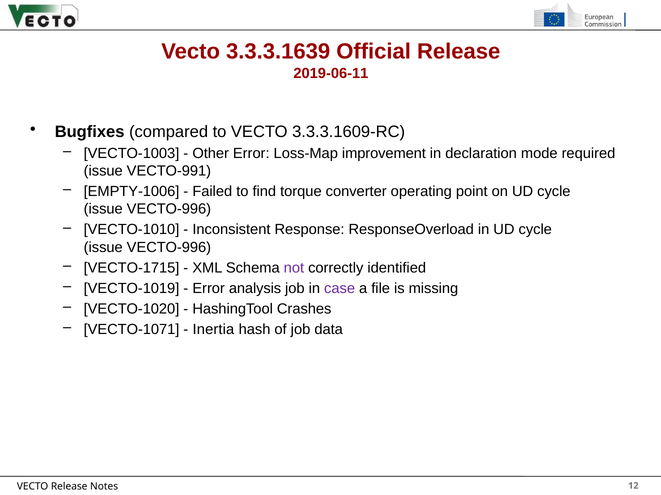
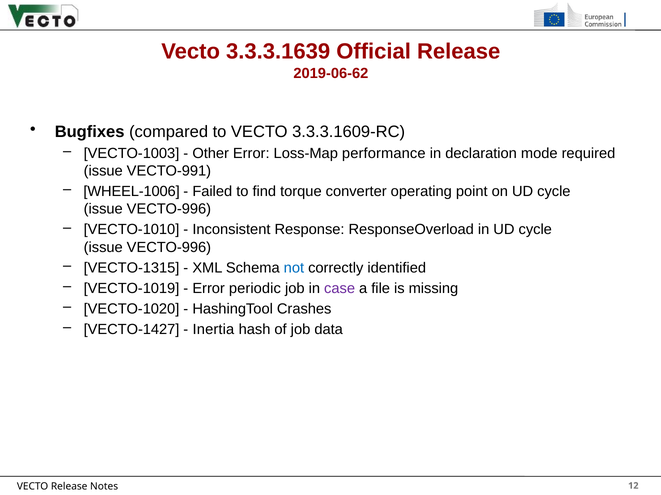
2019-06-11: 2019-06-11 -> 2019-06-62 (331, 73)
improvement: improvement -> performance (384, 154)
EMPTY-1006: EMPTY-1006 -> WHEEL-1006 (132, 192)
VECTO-1715: VECTO-1715 -> VECTO-1315 (132, 268)
not colour: purple -> blue (294, 268)
analysis: analysis -> periodic (255, 289)
VECTO-1071: VECTO-1071 -> VECTO-1427 (132, 330)
